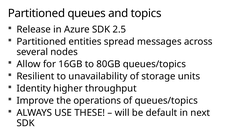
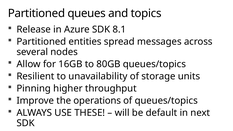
2.5: 2.5 -> 8.1 (119, 30)
Identity: Identity -> Pinning (34, 89)
